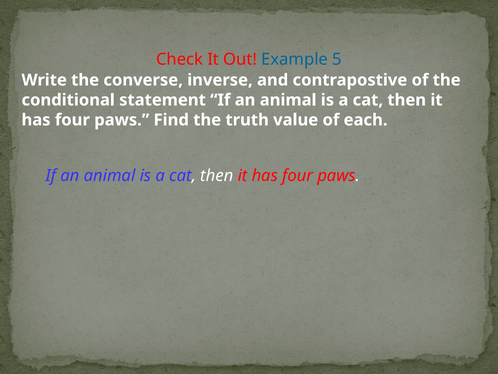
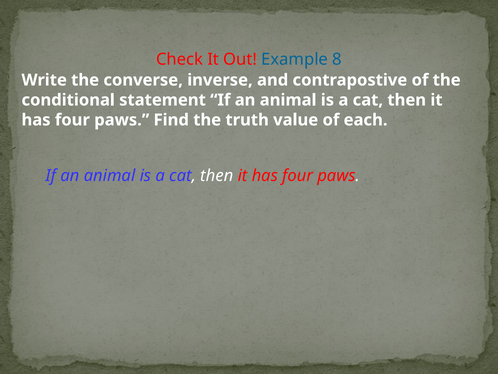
5: 5 -> 8 (337, 59)
